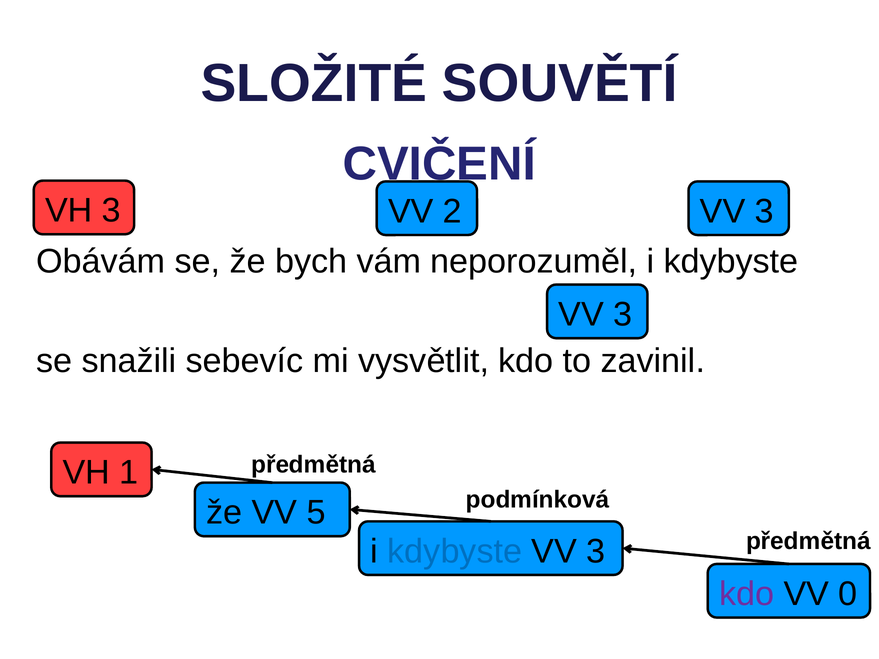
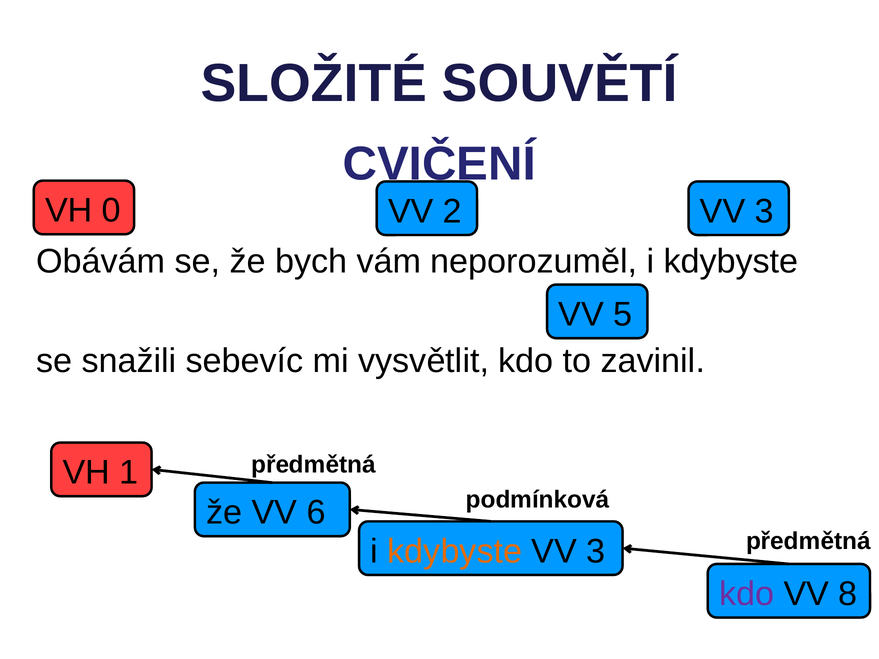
VH 3: 3 -> 0 (111, 211)
3: 3 -> 5 (623, 315)
5: 5 -> 6 (316, 513)
kdybyste colour: blue -> orange (455, 551)
0: 0 -> 8 (848, 594)
